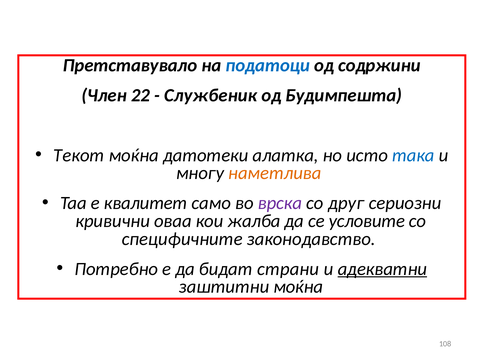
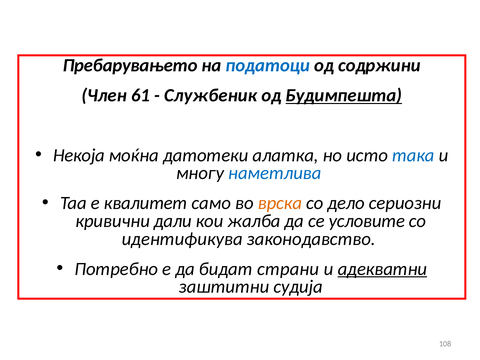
Претставувало: Претставувало -> Пребарувањето (130, 65)
22: 22 -> 61 (141, 95)
Будимпешта underline: none -> present (344, 95)
Текот: Текот -> Некоја (79, 155)
наметлива colour: orange -> blue (275, 173)
врска colour: purple -> orange (280, 203)
друг: друг -> дело (346, 203)
оваа: оваа -> дали (173, 221)
специфичните: специфичните -> идентификува (182, 239)
заштитни моќна: моќна -> судија (298, 287)
